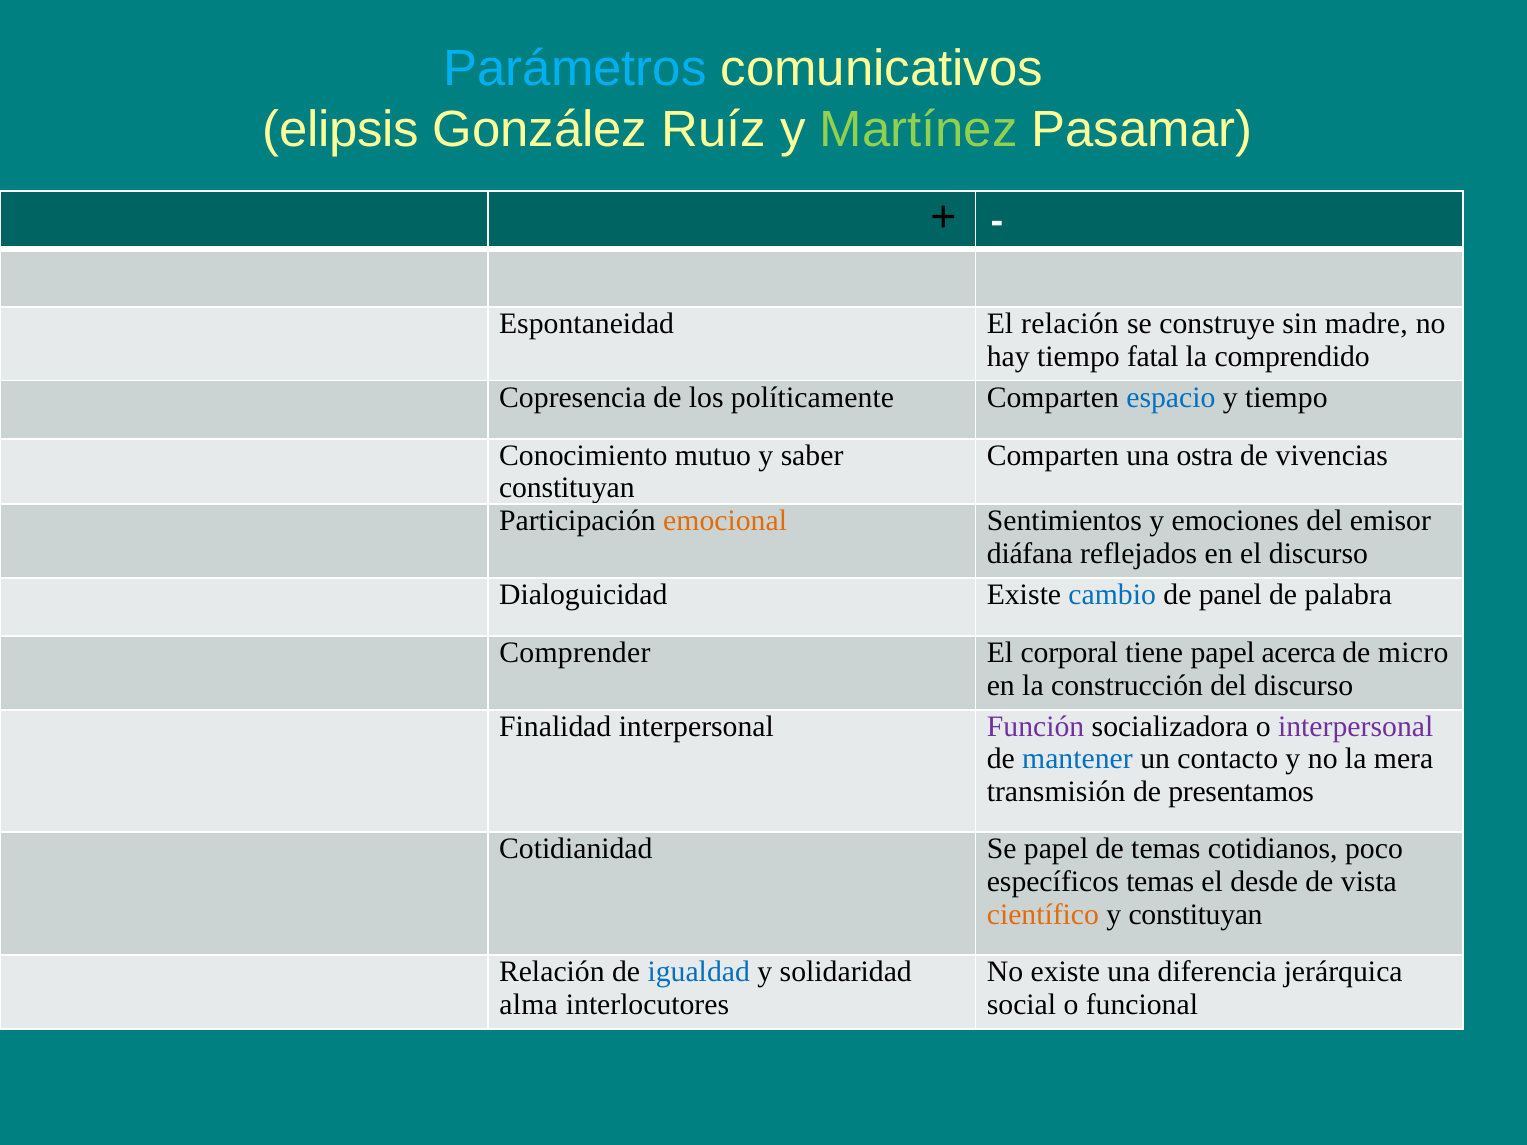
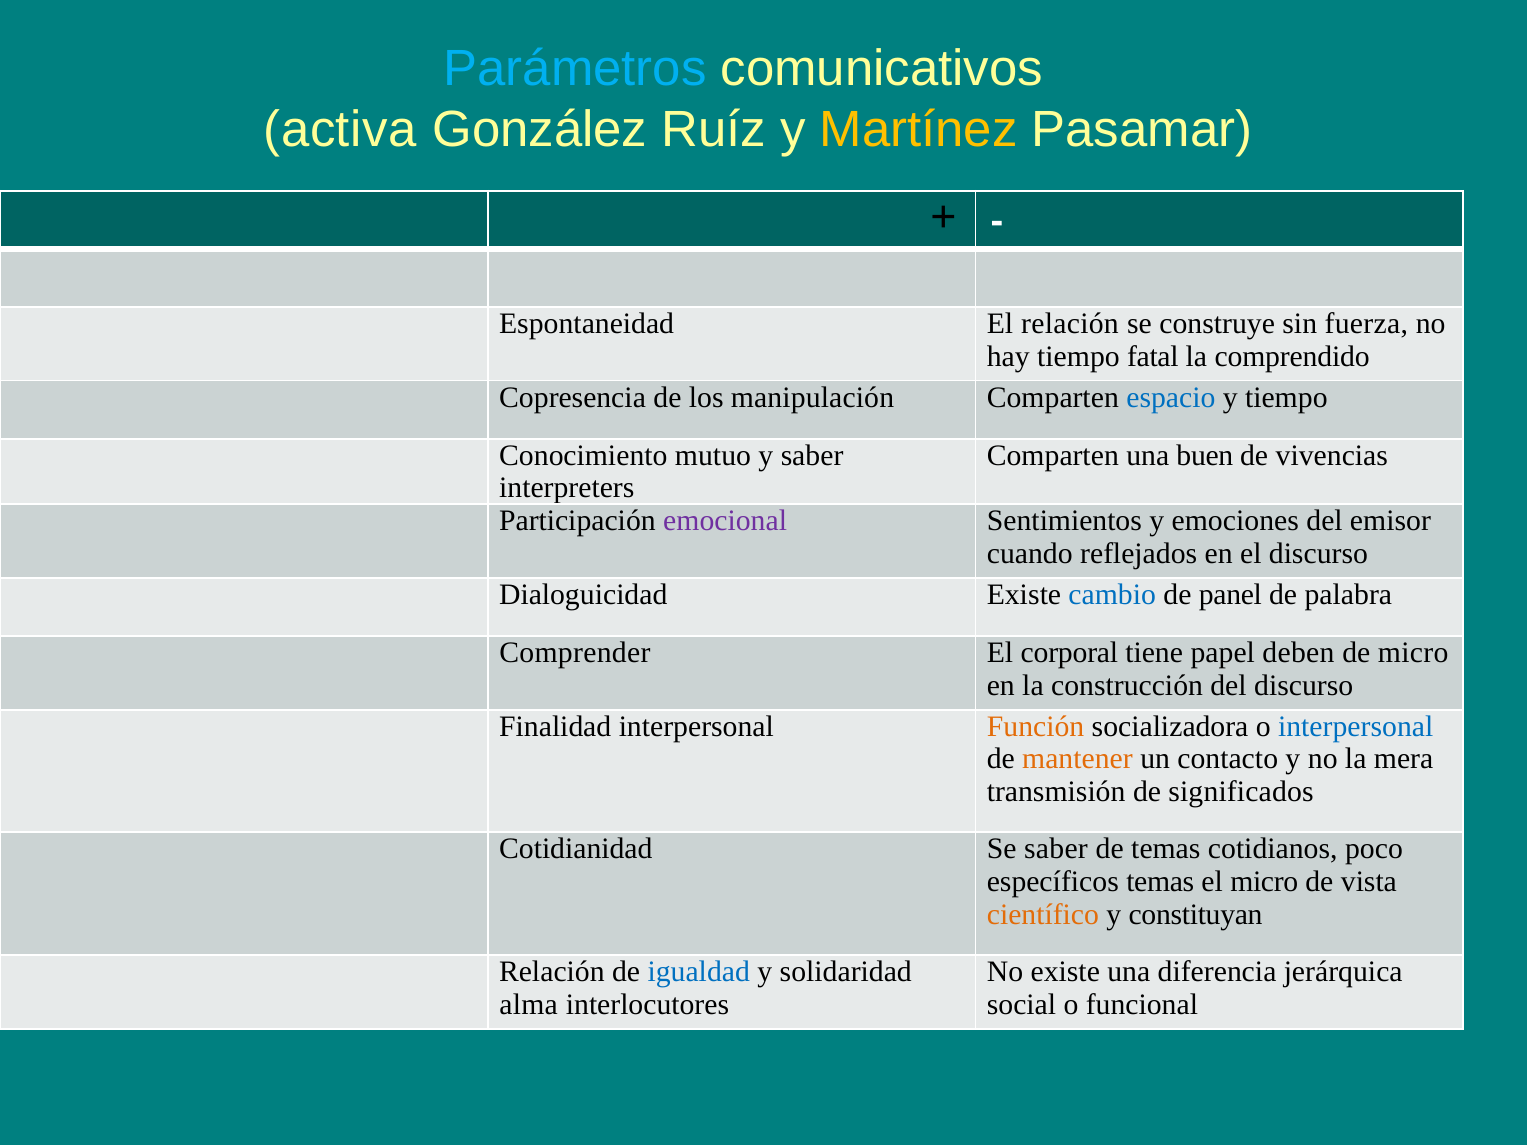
elipsis: elipsis -> activa (340, 130)
Martínez colour: light green -> yellow (919, 130)
madre: madre -> fuerza (1366, 324)
políticamente: políticamente -> manipulación (813, 397)
ostra: ostra -> buen (1205, 455)
constituyan: constituyan -> interpreters (567, 488)
emocional colour: orange -> purple (725, 521)
diáfana: diáfana -> cuando (1030, 554)
acerca: acerca -> deben (1298, 653)
Función colour: purple -> orange (1036, 726)
interpersonal colour: purple -> blue (1356, 726)
mantener colour: blue -> orange (1077, 759)
presentamos: presentamos -> significados (1241, 792)
Se papel: papel -> saber (1056, 849)
el desde: desde -> micro (1264, 882)
